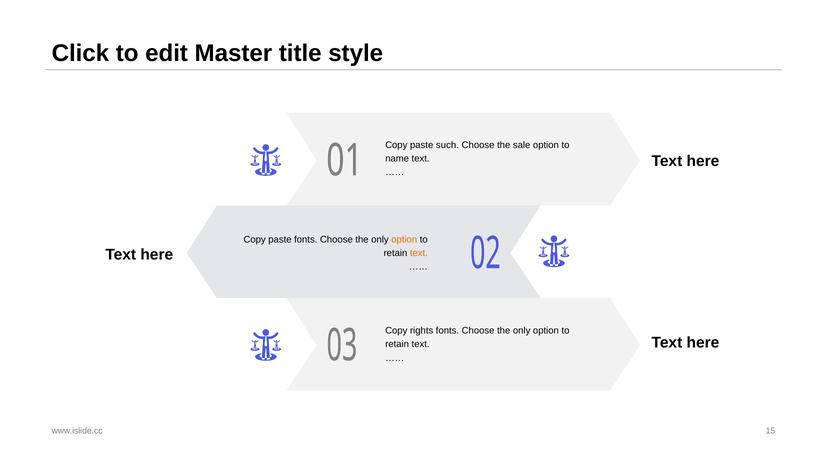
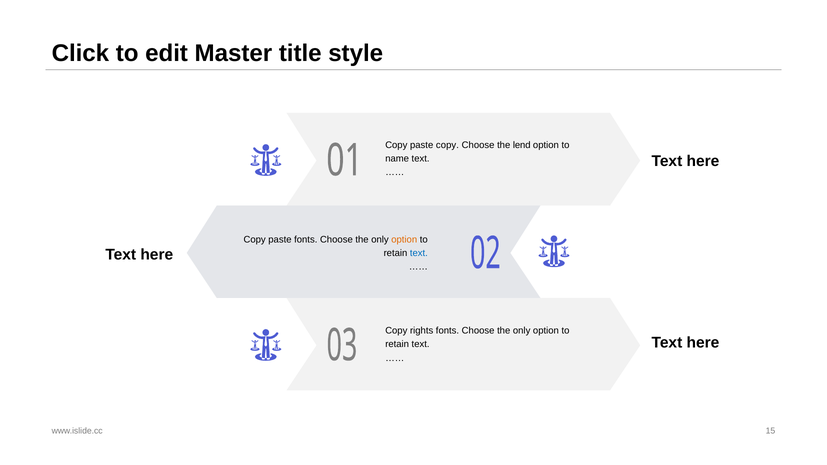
paste such: such -> copy (447, 145)
sale: sale -> lend (522, 145)
text colour: orange -> blue (419, 253)
